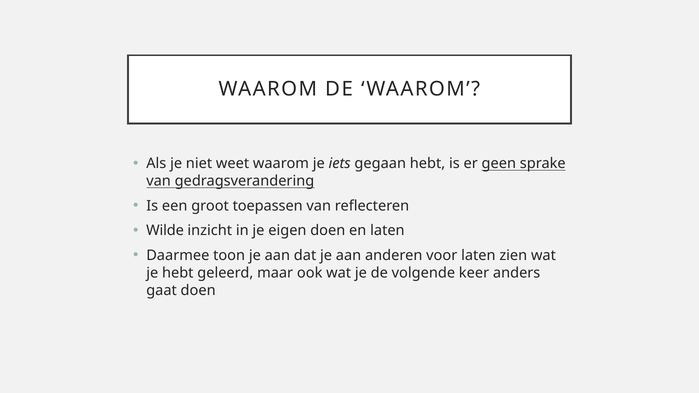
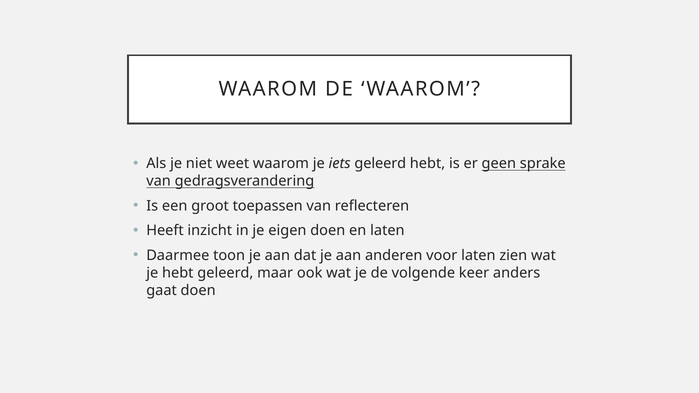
iets gegaan: gegaan -> geleerd (380, 164)
Wilde: Wilde -> Heeft (165, 231)
